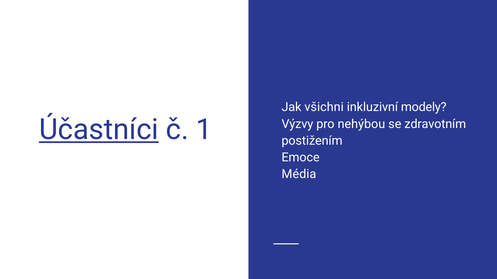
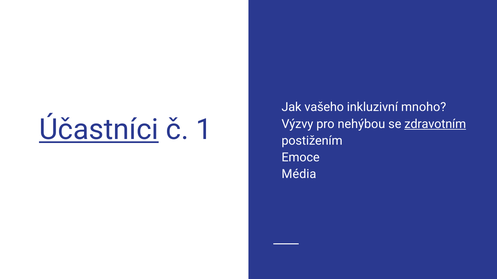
všichni: všichni -> vašeho (324, 107)
modely: modely -> mnoho (424, 107)
zdravotním underline: none -> present (435, 124)
